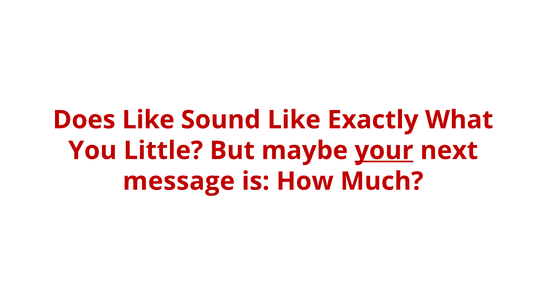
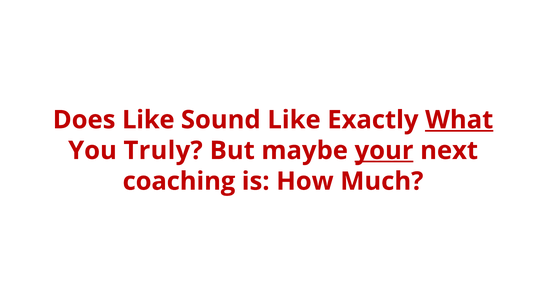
What underline: none -> present (459, 120)
Little: Little -> Truly (163, 151)
message: message -> coaching (179, 181)
